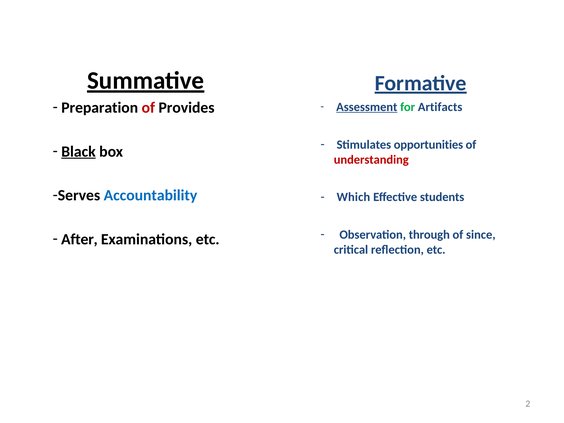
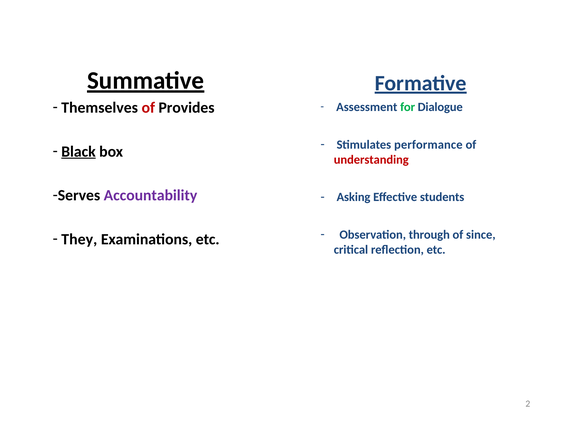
Preparation: Preparation -> Themselves (100, 108)
Assessment underline: present -> none (367, 107)
Artifacts: Artifacts -> Dialogue (440, 107)
opportunities: opportunities -> performance (428, 145)
Accountability colour: blue -> purple (151, 195)
Which: Which -> Asking (353, 197)
After: After -> They (79, 239)
